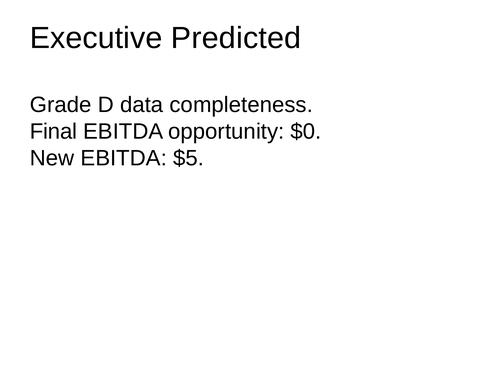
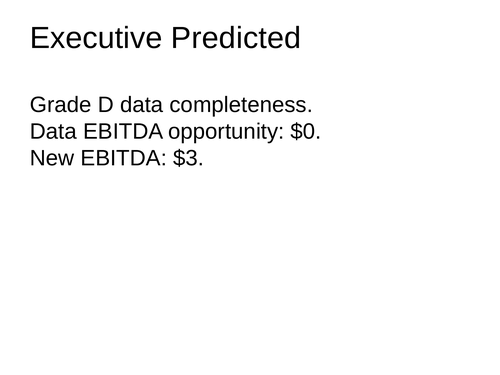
Final: Final -> Data (53, 132)
$5: $5 -> $3 (189, 158)
